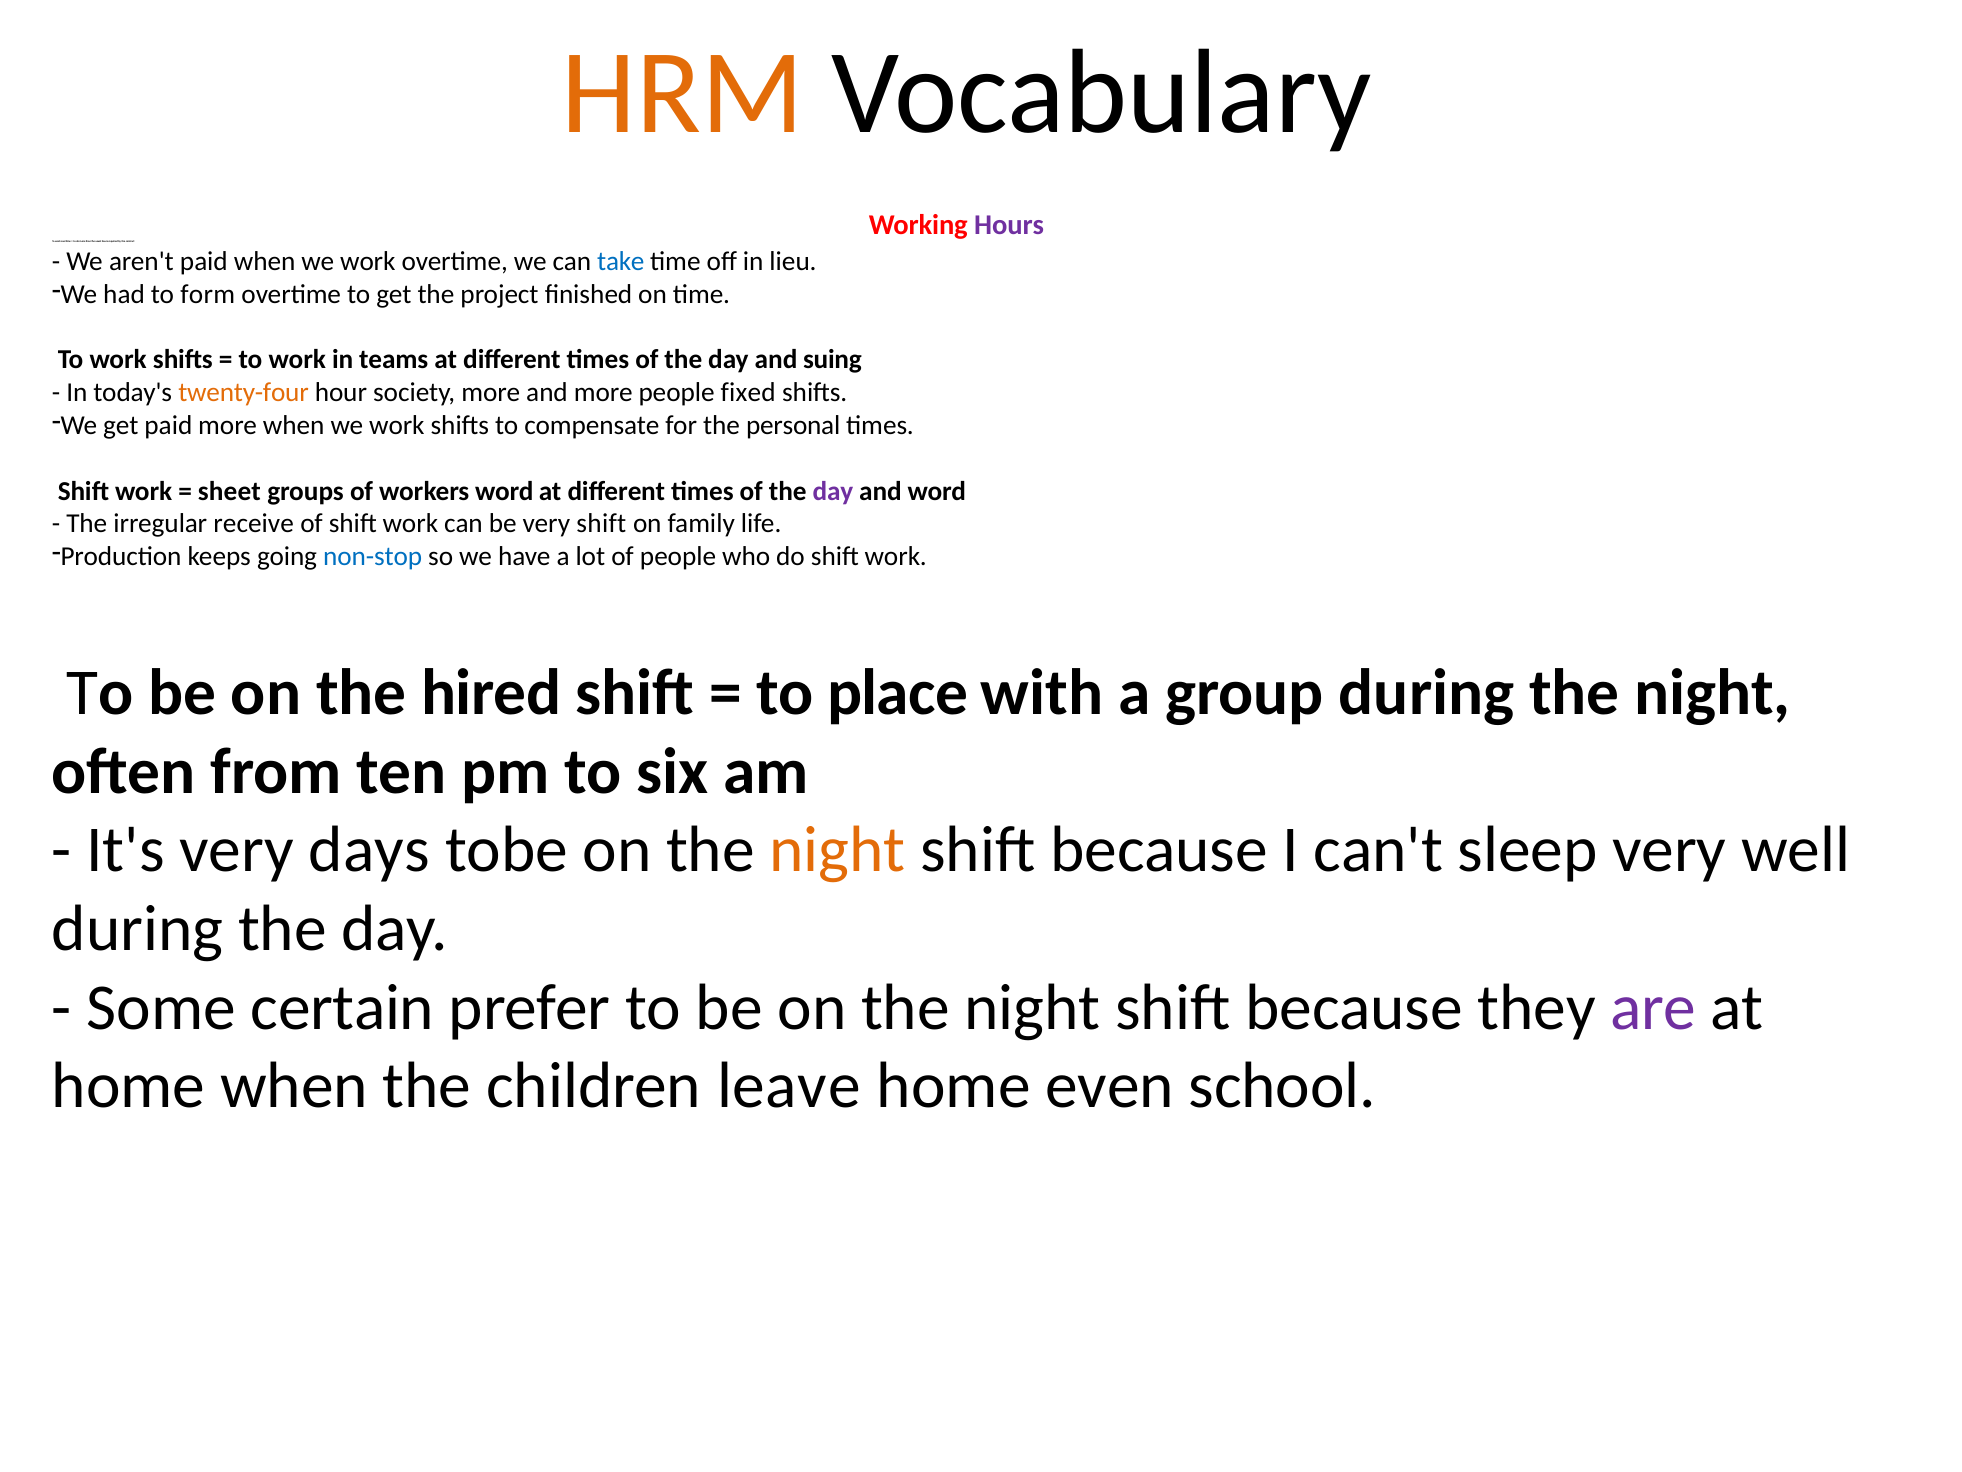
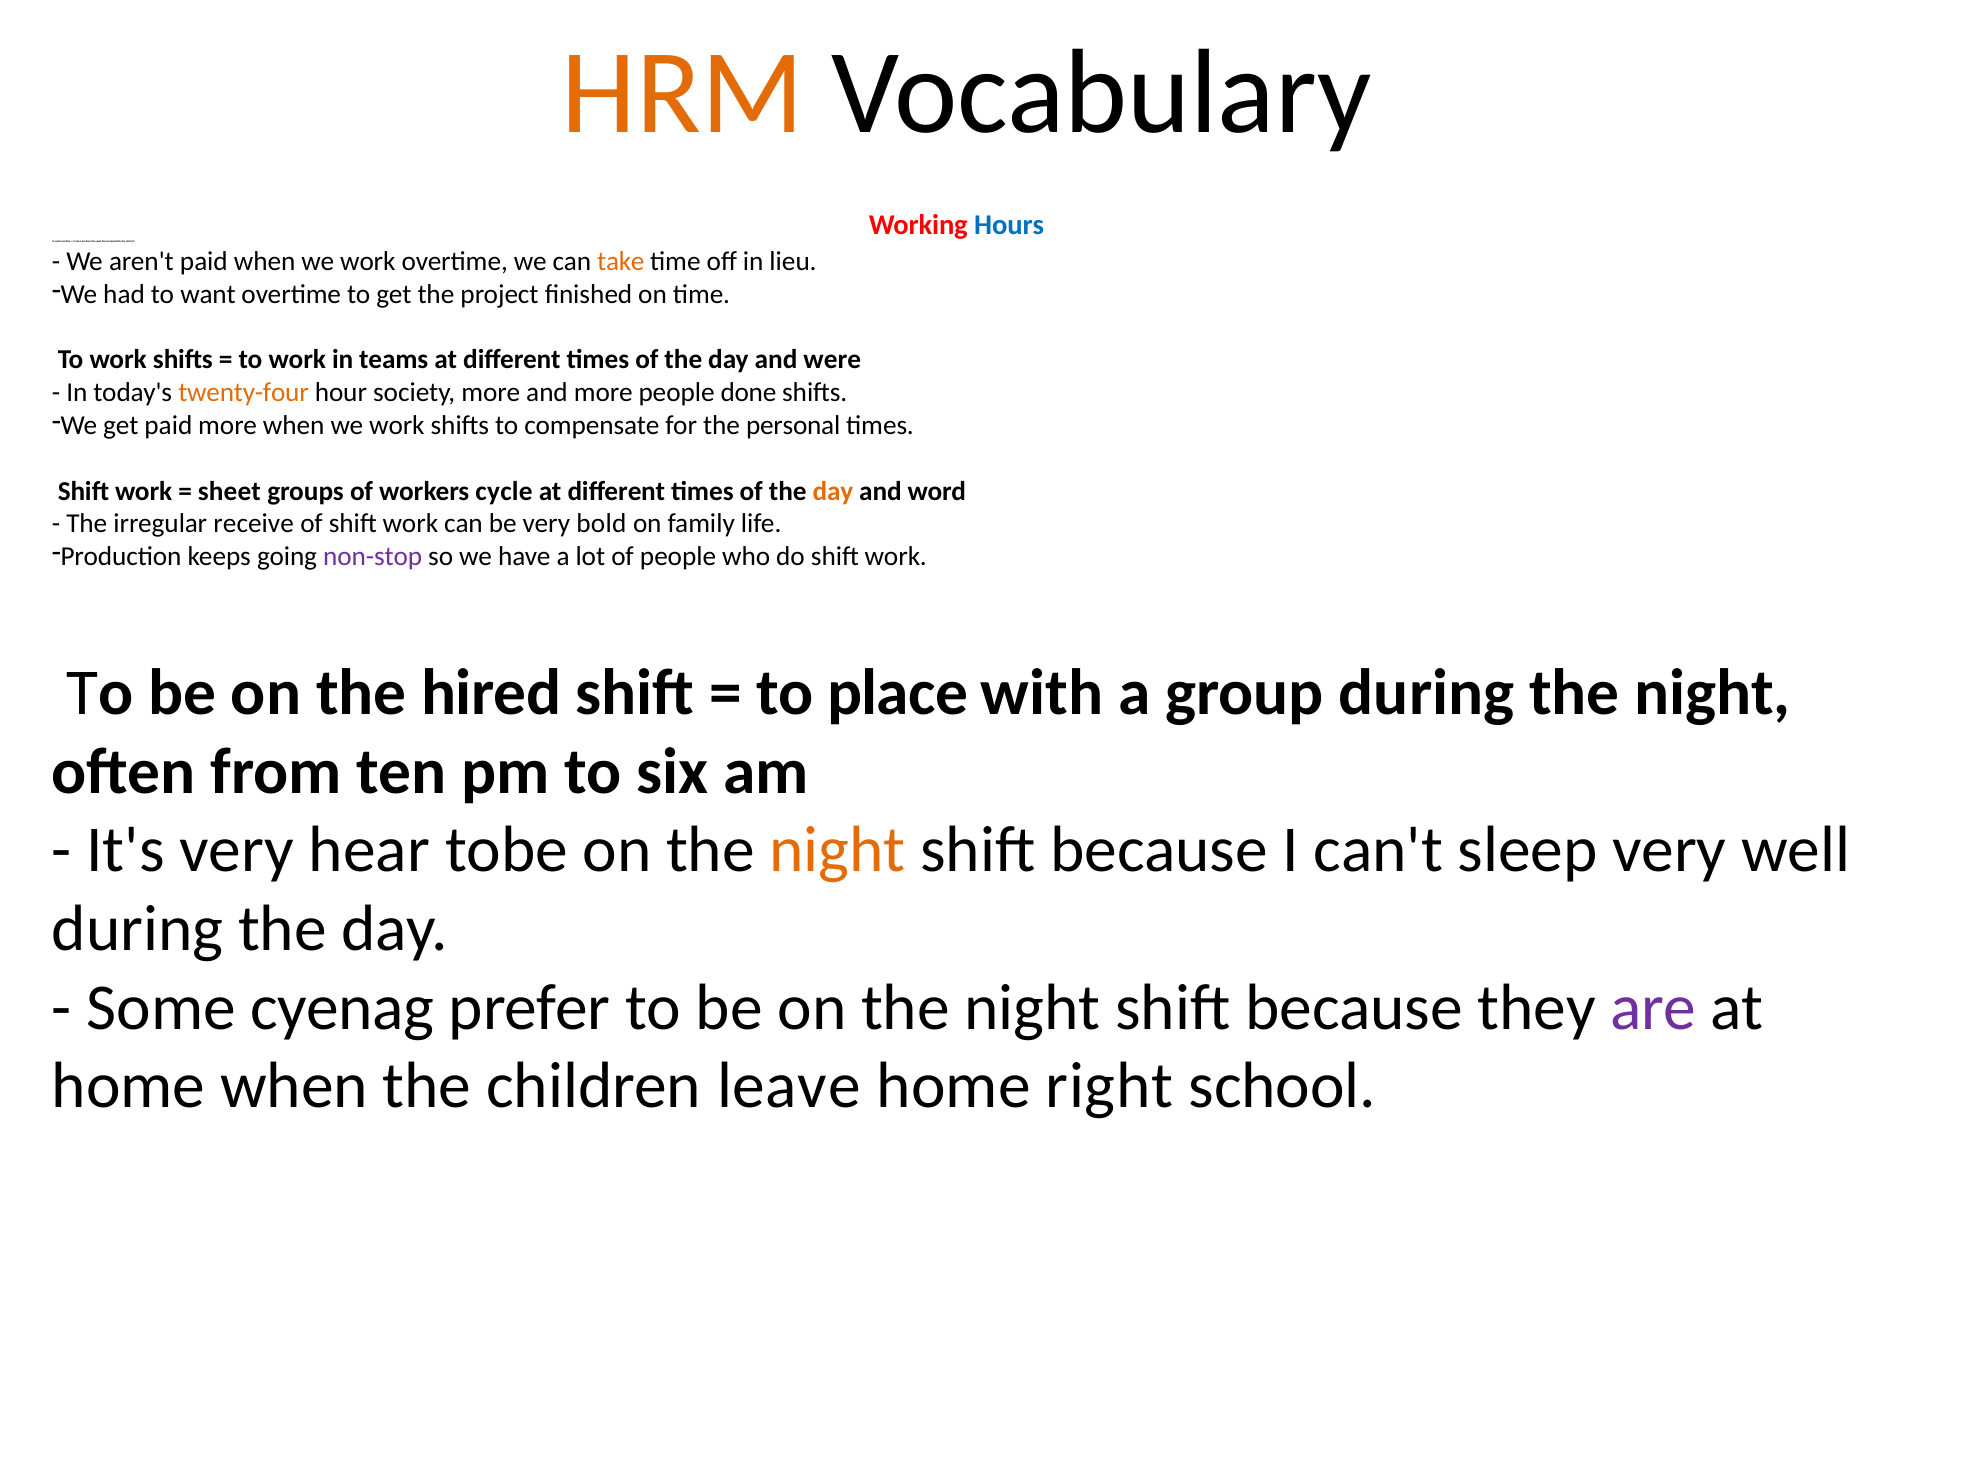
Hours colour: purple -> blue (1009, 225)
take colour: blue -> orange (621, 262)
form: form -> want (208, 294)
suing: suing -> were (832, 360)
fixed: fixed -> done (748, 393)
workers word: word -> cycle (504, 491)
day colour: purple -> orange (833, 491)
very shift: shift -> bold (601, 524)
non-stop colour: blue -> purple (373, 556)
days: days -> hear (369, 850)
certain: certain -> cyenag (343, 1007)
even: even -> right (1109, 1086)
